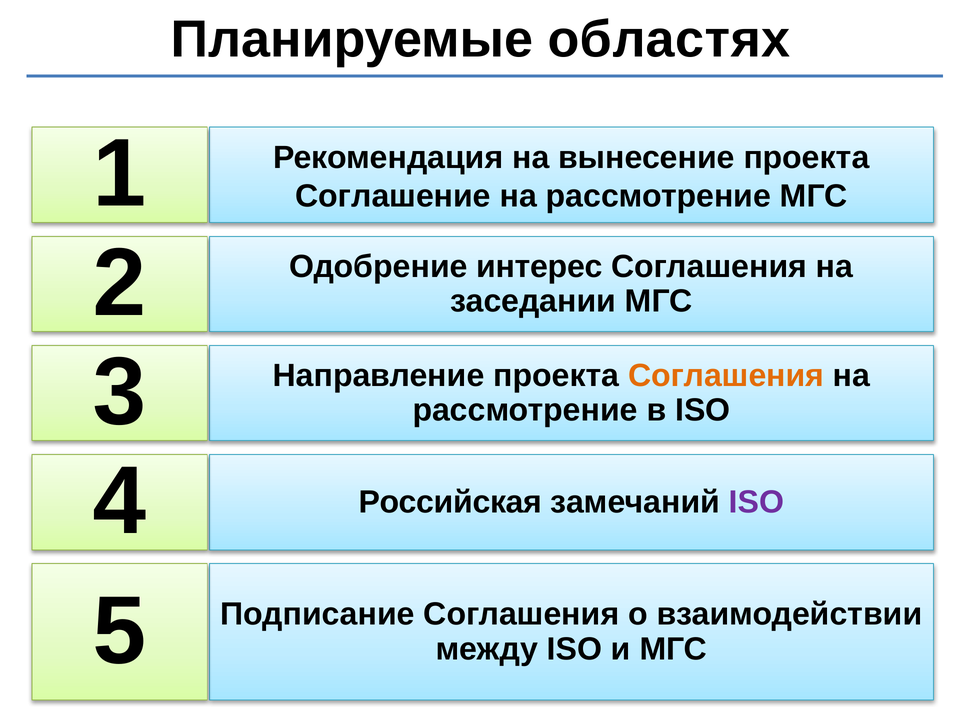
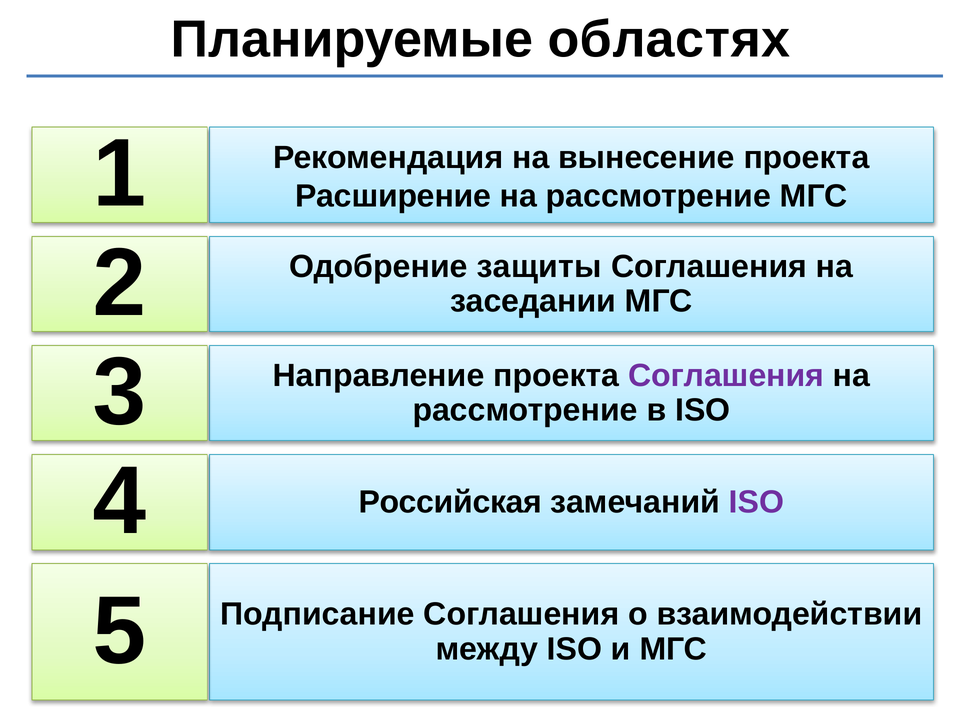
Соглашение: Соглашение -> Расширение (393, 196)
интерес: интерес -> защиты (539, 266)
Соглашения colour: orange -> purple (726, 375)
